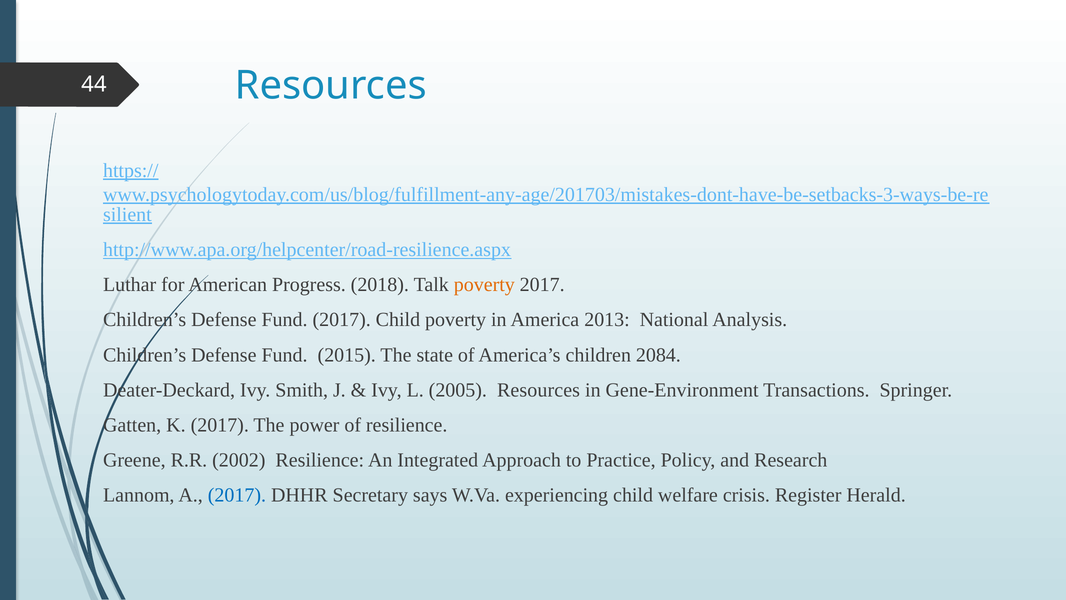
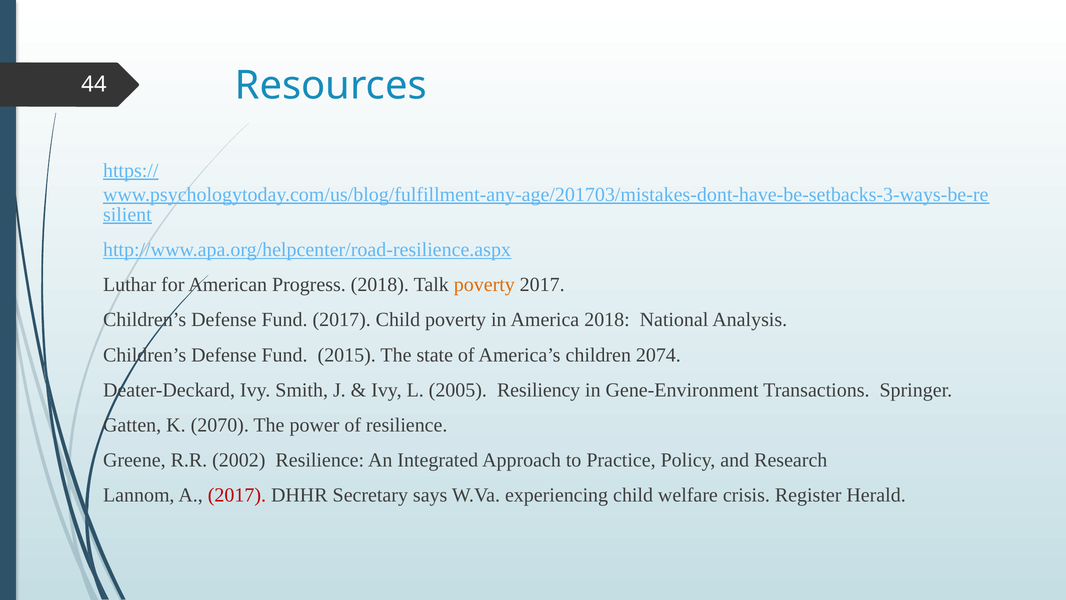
America 2013: 2013 -> 2018 (607, 320)
2084: 2084 -> 2074 (658, 355)
2005 Resources: Resources -> Resiliency (539, 390)
K 2017: 2017 -> 2070 (220, 425)
2017 colour: blue -> red (237, 495)
